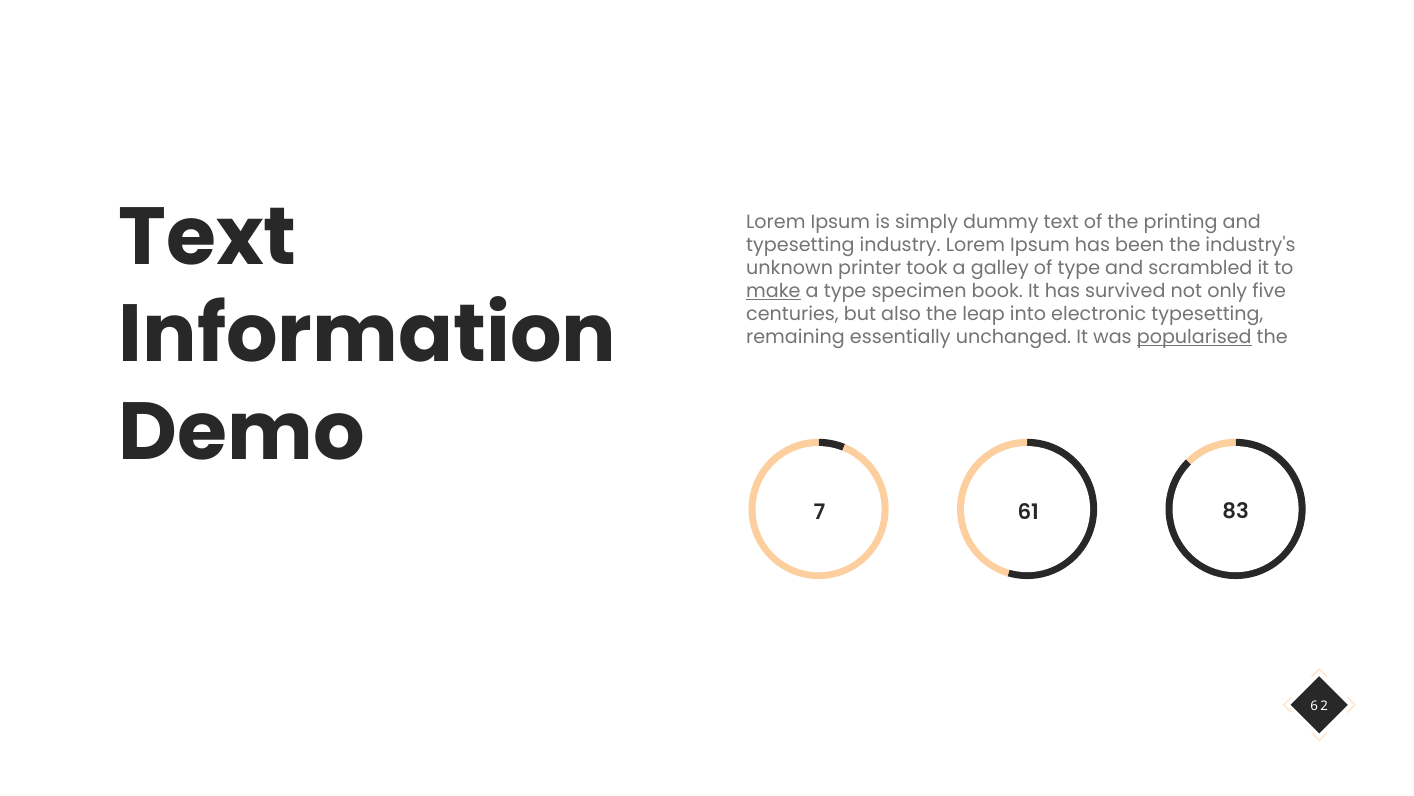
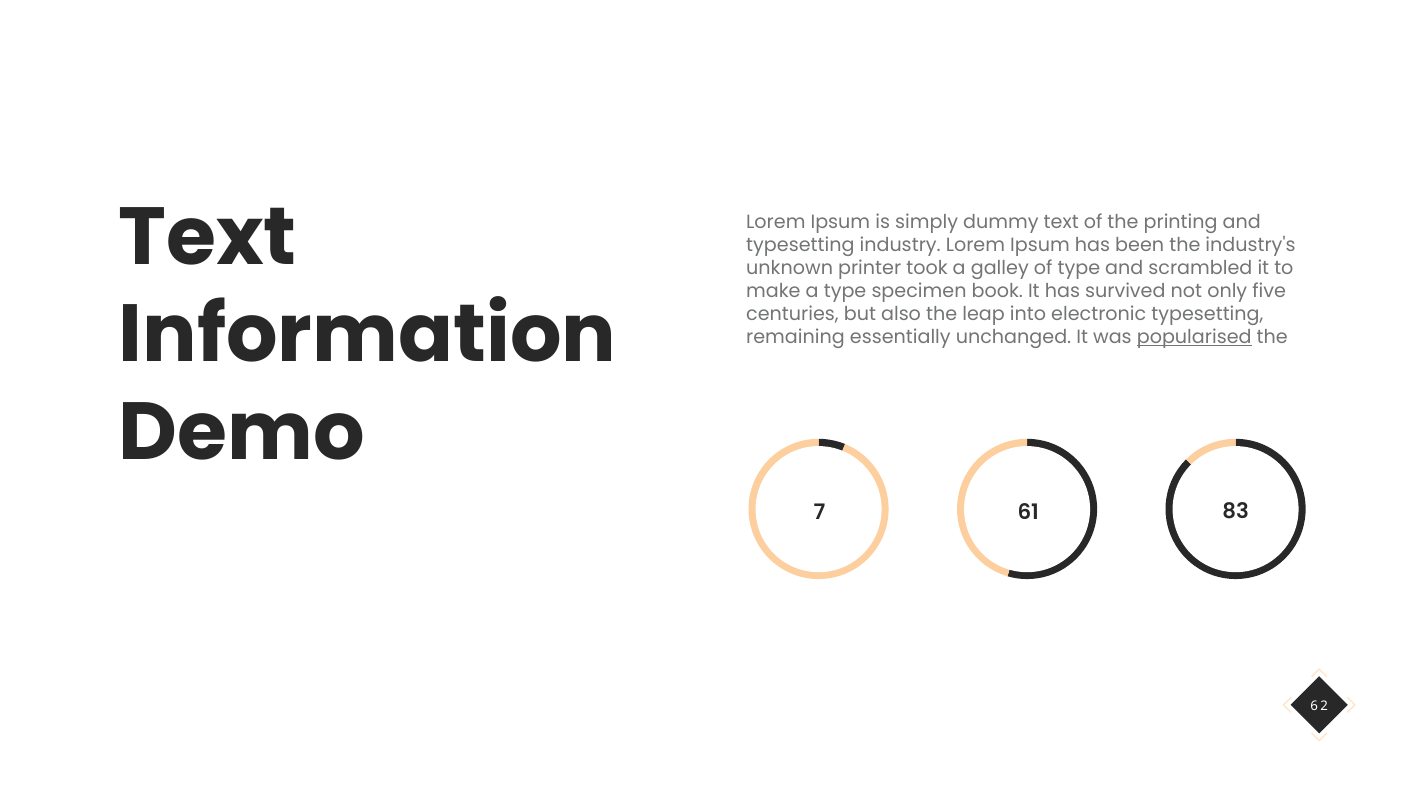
make underline: present -> none (773, 291)
